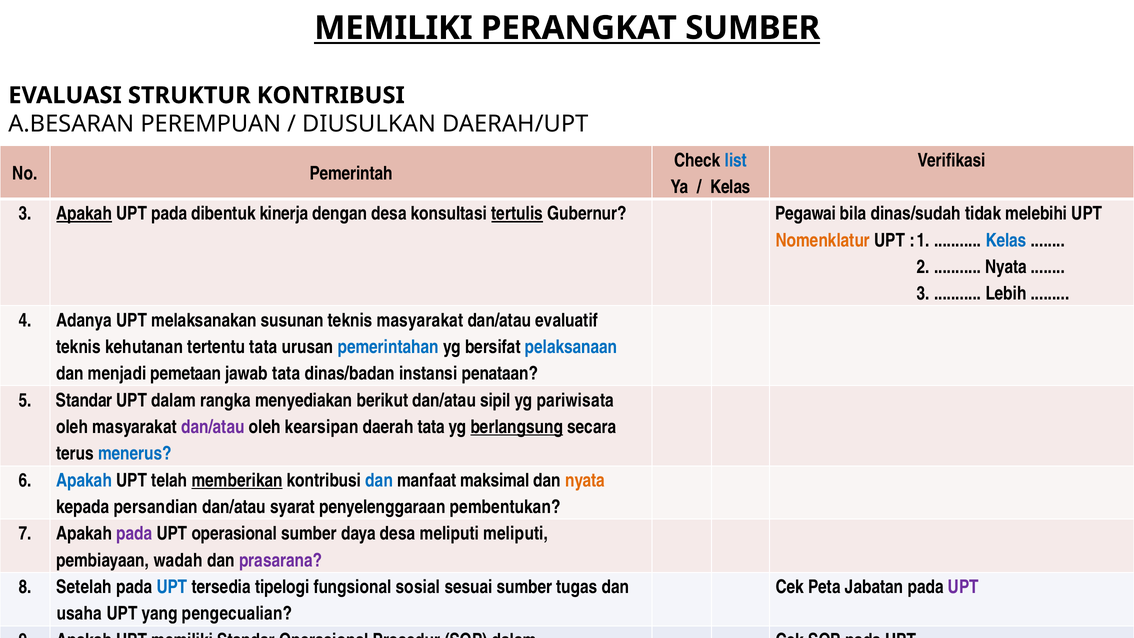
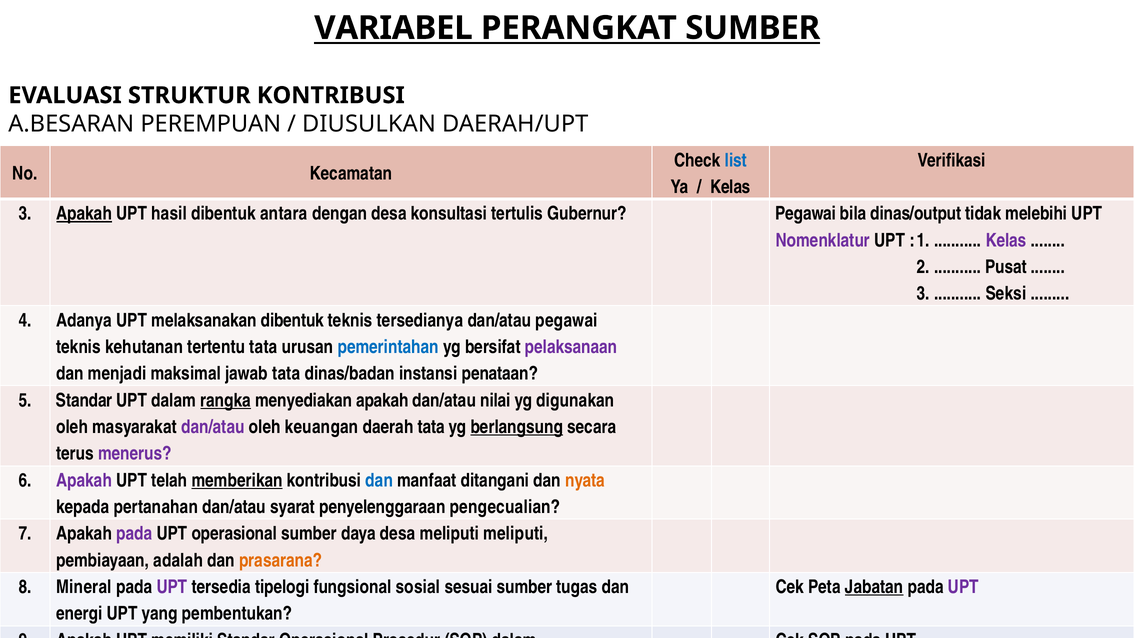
MEMILIKI: MEMILIKI -> VARIABEL (393, 28)
Pemerintah: Pemerintah -> Kecamatan (351, 174)
UPT pada: pada -> hasil (169, 214)
kinerja: kinerja -> antara (284, 214)
tertulis underline: present -> none (517, 214)
dinas/sudah: dinas/sudah -> dinas/output (916, 214)
Nomenklatur colour: orange -> purple (823, 240)
Kelas colour: blue -> purple (1006, 240)
Nyata: Nyata -> Pusat (1006, 267)
Lebih: Lebih -> Seksi (1006, 294)
melaksanakan susunan: susunan -> dibentuk (292, 320)
teknis masyarakat: masyarakat -> tersedianya (420, 320)
dan/atau evaluatif: evaluatif -> pegawai (567, 320)
pelaksanaan colour: blue -> purple (571, 347)
pemetaan: pemetaan -> maksimal (186, 374)
rangka underline: none -> present (226, 400)
menyediakan berikut: berikut -> apakah (383, 400)
sipil: sipil -> nilai (495, 400)
pariwisata: pariwisata -> digunakan (575, 400)
kearsipan: kearsipan -> keuangan (322, 427)
menerus colour: blue -> purple (135, 454)
Apakah colour: blue -> purple (84, 480)
maksimal: maksimal -> ditangani (495, 480)
persandian: persandian -> pertanahan (156, 507)
pembentukan: pembentukan -> pengecualian (505, 507)
wadah: wadah -> adalah (178, 560)
prasarana colour: purple -> orange (281, 560)
Setelah: Setelah -> Mineral (84, 587)
UPT colour: blue -> purple (172, 587)
Jabatan underline: none -> present (874, 587)
usaha: usaha -> energi (79, 614)
pengecualian: pengecualian -> pembentukan (237, 614)
